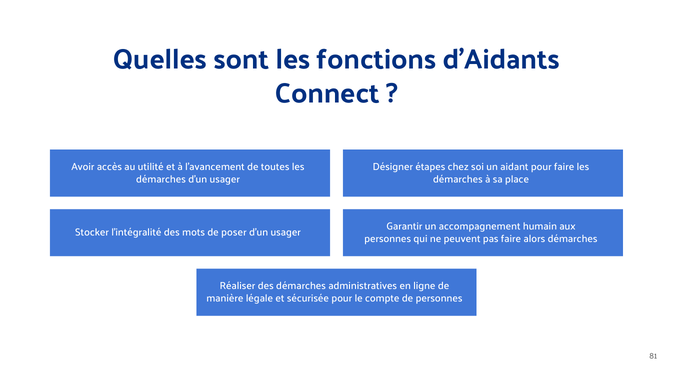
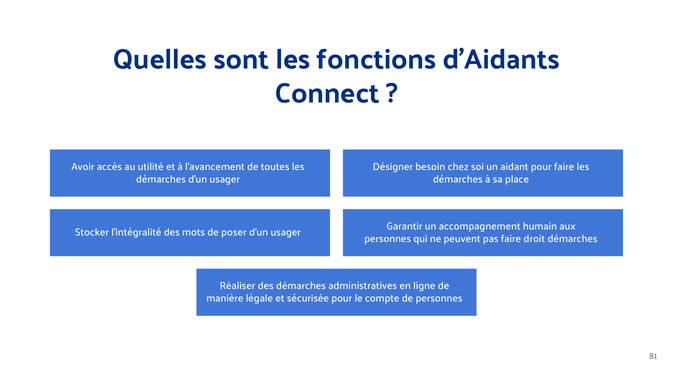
étapes: étapes -> besoin (430, 167)
alors: alors -> droit (534, 239)
